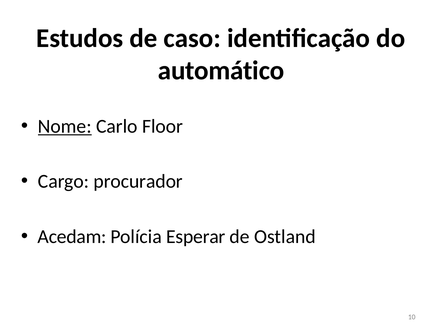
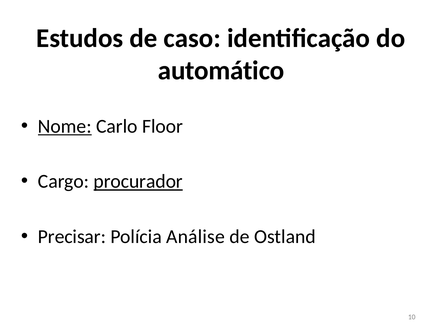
procurador underline: none -> present (138, 181)
Acedam: Acedam -> Precisar (72, 236)
Esperar: Esperar -> Análise (196, 236)
